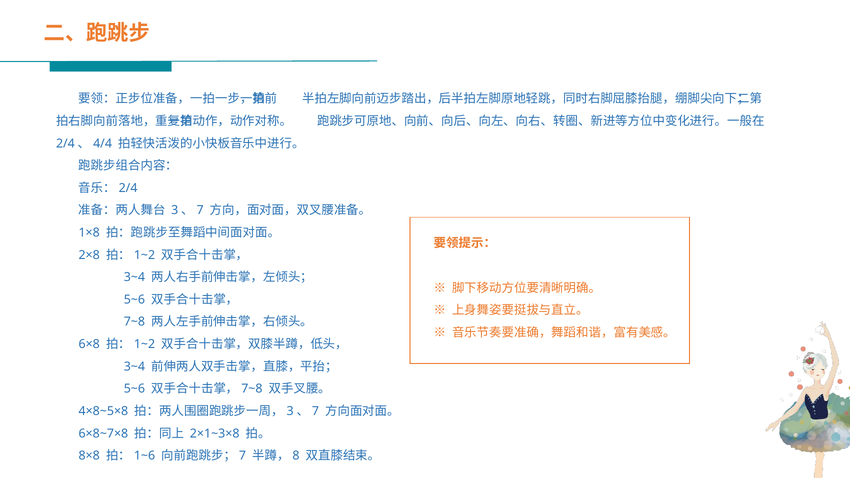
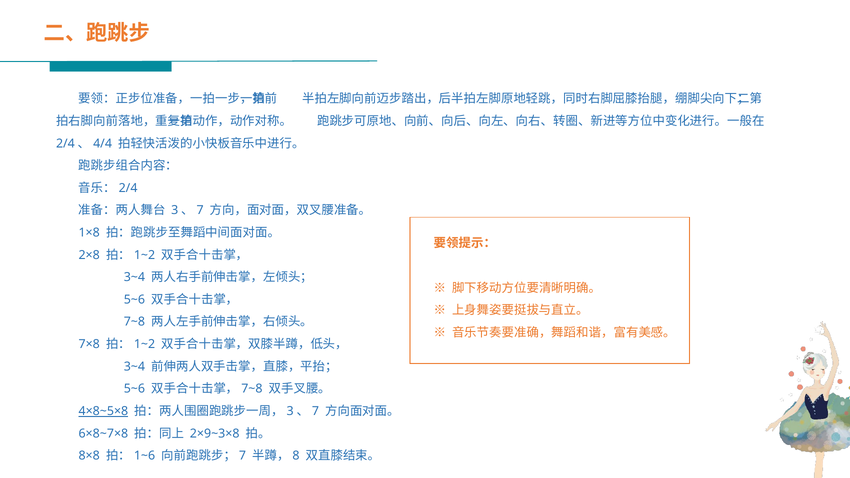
6×8: 6×8 -> 7×8 (89, 344)
4×8~5×8 underline: none -> present (103, 411)
2×1~3×8: 2×1~3×8 -> 2×9~3×8 (215, 434)
